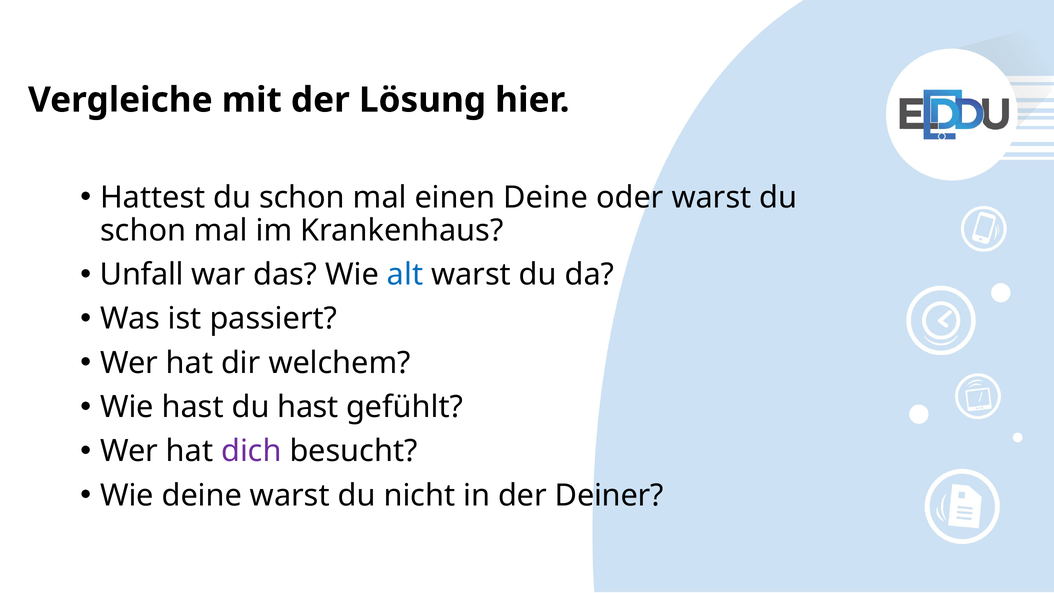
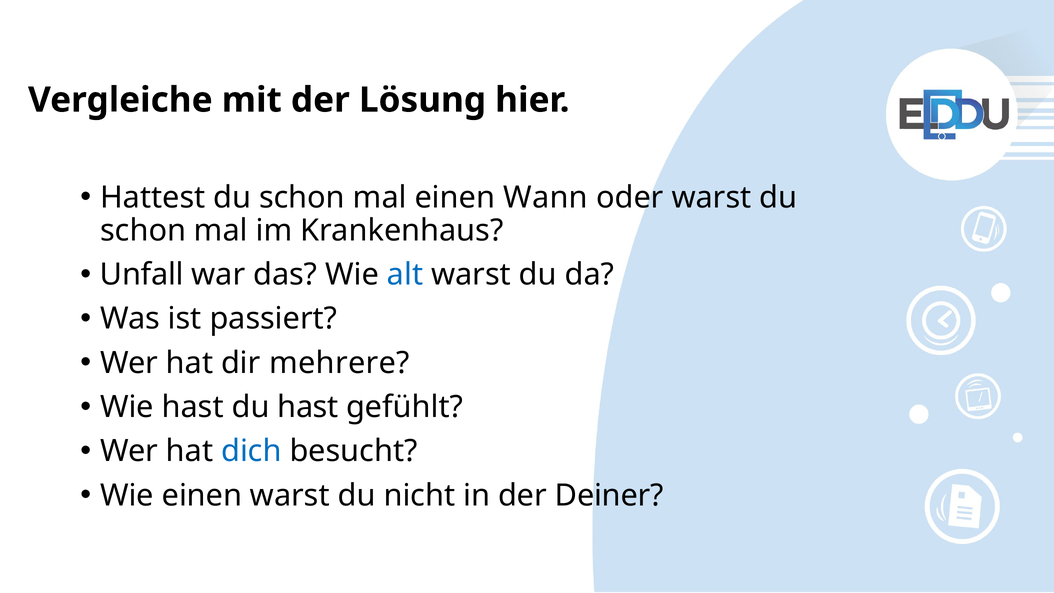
einen Deine: Deine -> Wann (546, 197)
welchem: welchem -> mehrere (339, 363)
dich colour: purple -> blue (251, 451)
Wie deine: deine -> einen (202, 495)
